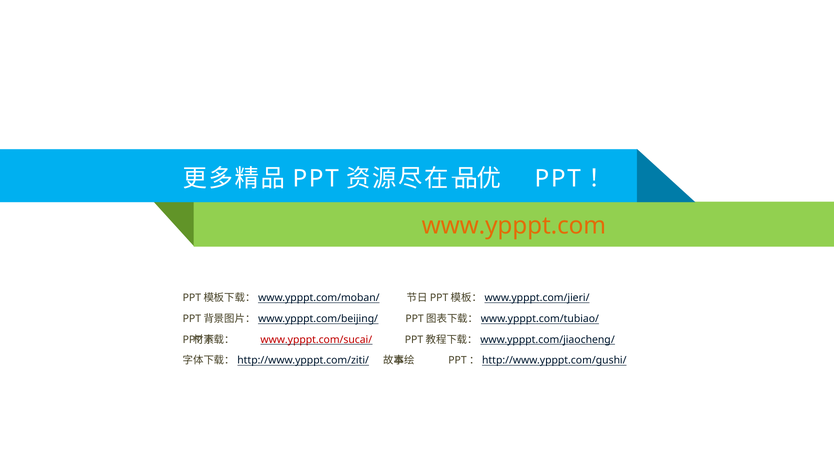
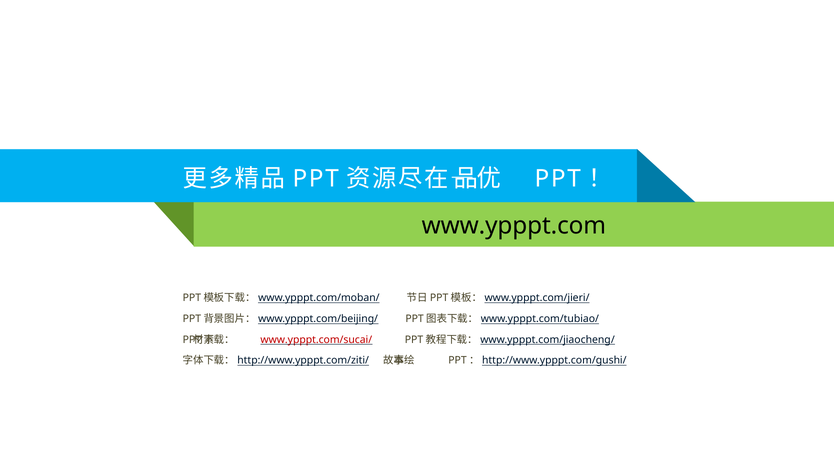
www.ypppt.com colour: orange -> black (514, 226)
